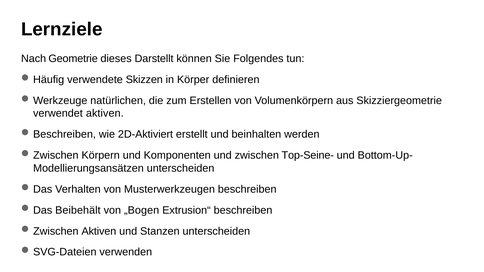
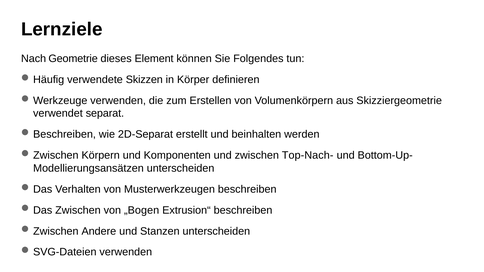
Darstellt: Darstellt -> Element (154, 59)
natürlichen: natürlichen -> verwenden (118, 101)
verwendet aktiven: aktiven -> separat (105, 114)
2D-Aktiviert: 2D-Aktiviert -> 2D-Separat (145, 135)
Top-Seine-: Top-Seine- -> Top-Nach- (308, 155)
Beibehält: Beibehält -> Zwischen (78, 210)
Aktiven: Aktiven -> Andere (99, 231)
